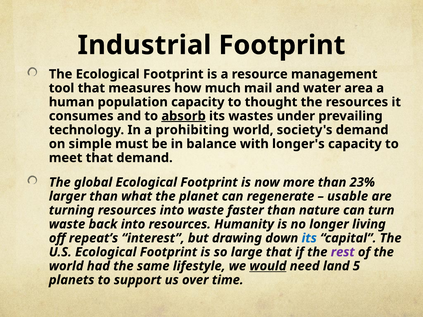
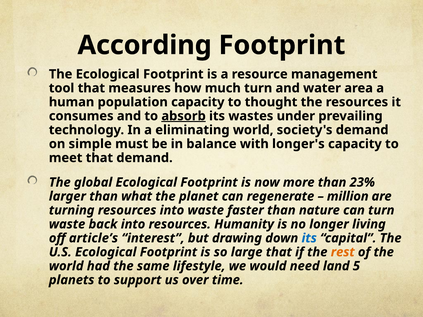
Industrial: Industrial -> According (145, 45)
much mail: mail -> turn (258, 88)
prohibiting: prohibiting -> eliminating (192, 130)
usable: usable -> million (348, 196)
repeat’s: repeat’s -> article’s (93, 238)
rest colour: purple -> orange (343, 252)
would underline: present -> none (268, 266)
